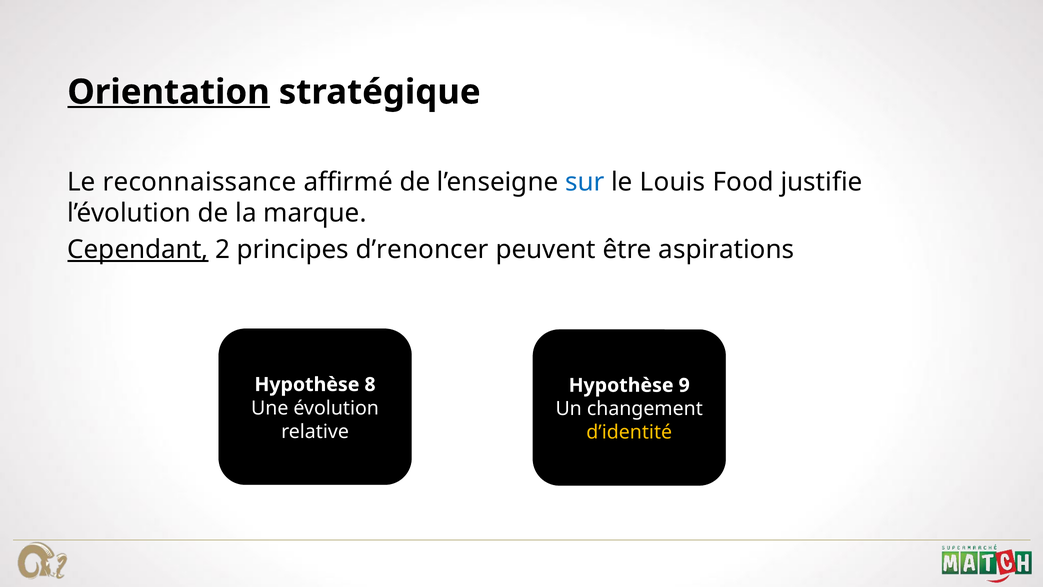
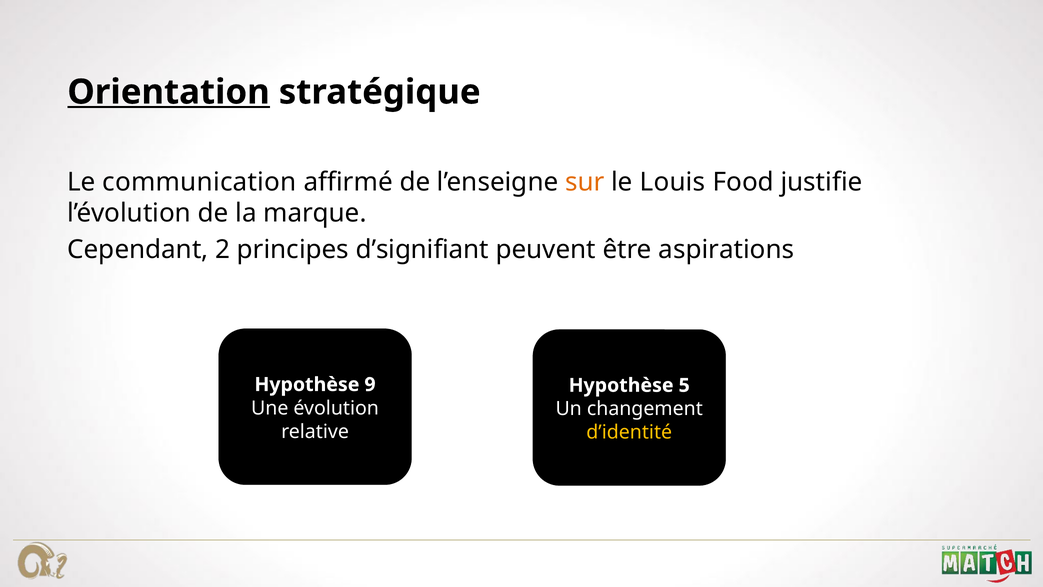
reconnaissance: reconnaissance -> communication (200, 182)
sur colour: blue -> orange (585, 182)
Cependant underline: present -> none (138, 250)
d’renoncer: d’renoncer -> d’signifiant (422, 250)
8: 8 -> 9 (370, 384)
9: 9 -> 5 (684, 385)
